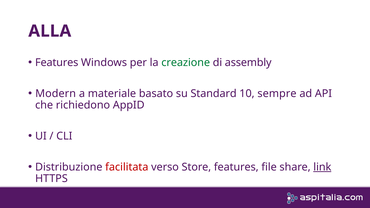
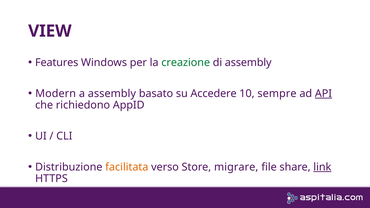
ALLA: ALLA -> VIEW (50, 31)
a materiale: materiale -> assembly (112, 94)
Standard: Standard -> Accedere (214, 94)
API underline: none -> present (323, 94)
facilitata colour: red -> orange (127, 167)
Store features: features -> migrare (236, 167)
